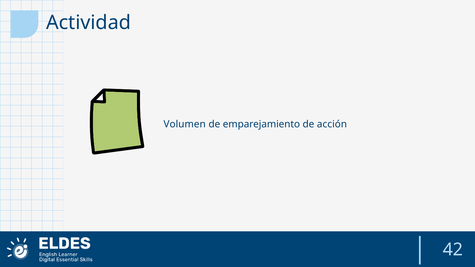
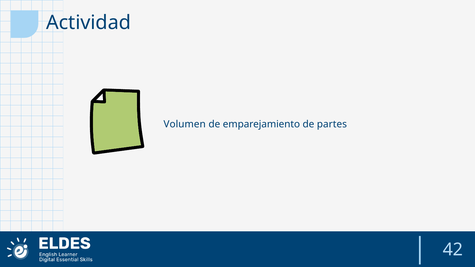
acción: acción -> partes (332, 124)
